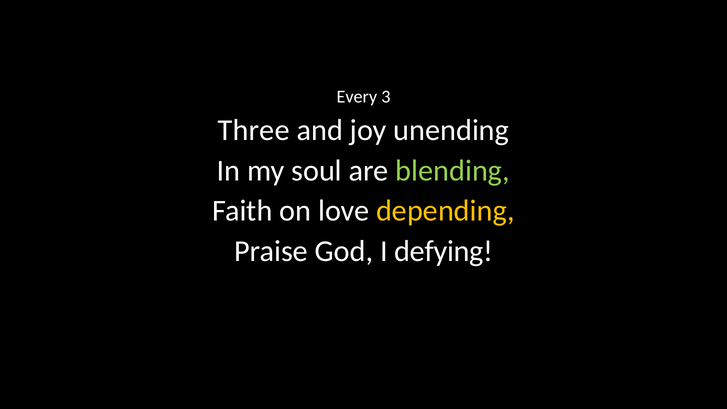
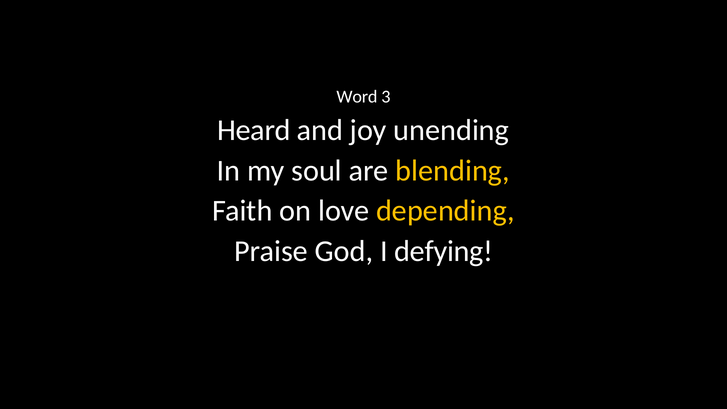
Every: Every -> Word (357, 97)
Three: Three -> Heard (254, 130)
blending colour: light green -> yellow (452, 171)
